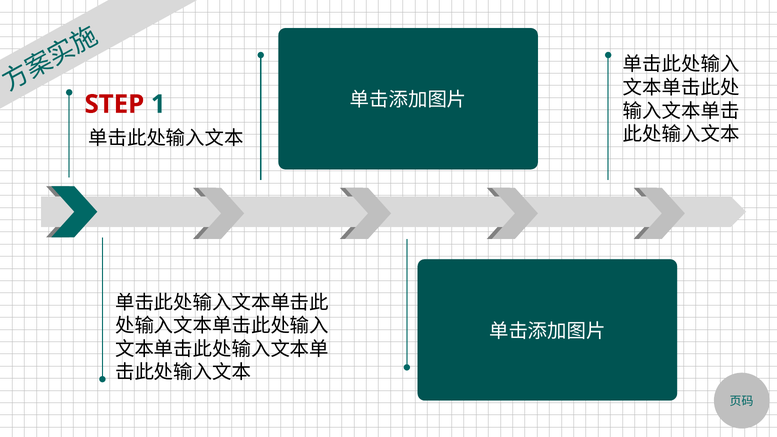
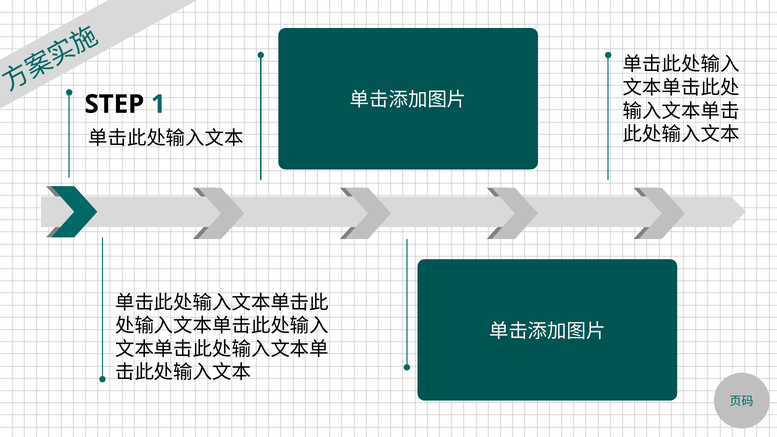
STEP colour: red -> black (114, 104)
